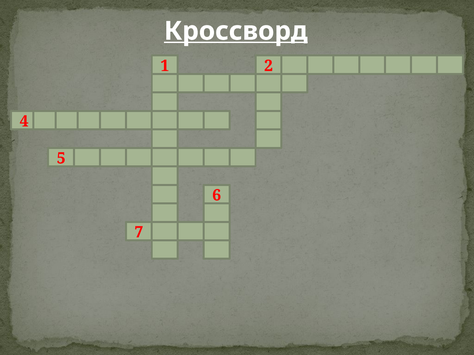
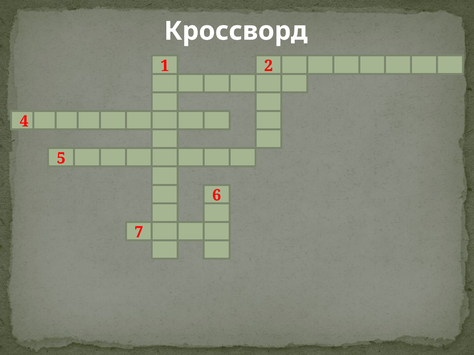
Кроссворд underline: present -> none (236, 31)
